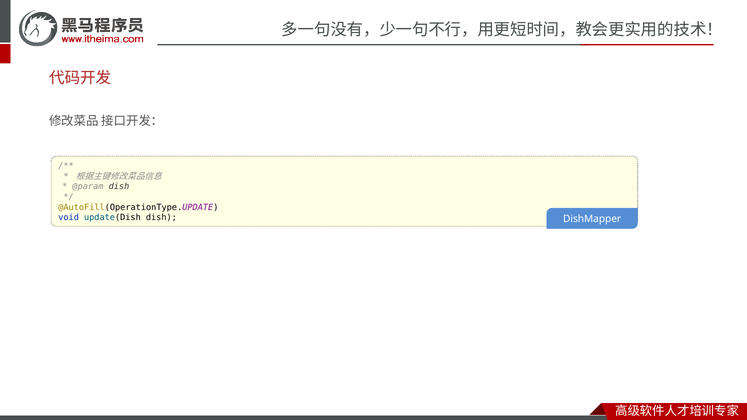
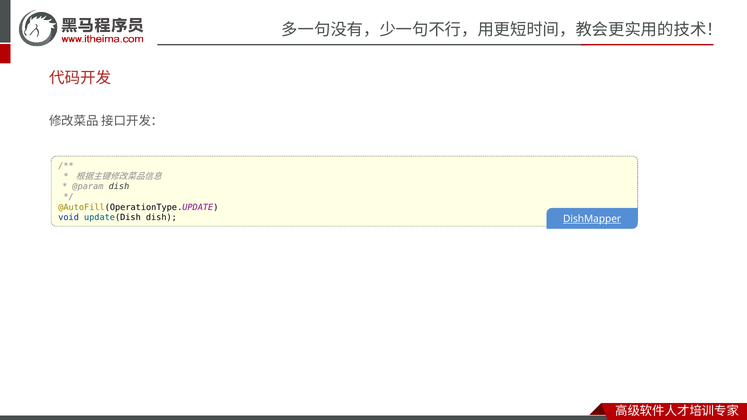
DishMapper underline: none -> present (592, 219)
